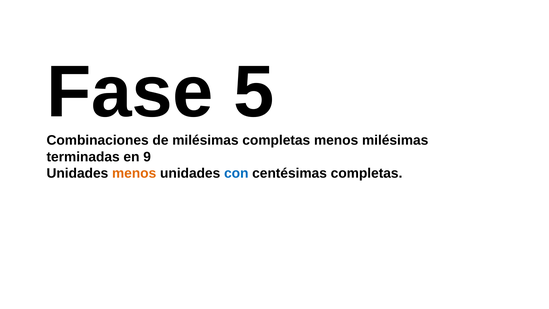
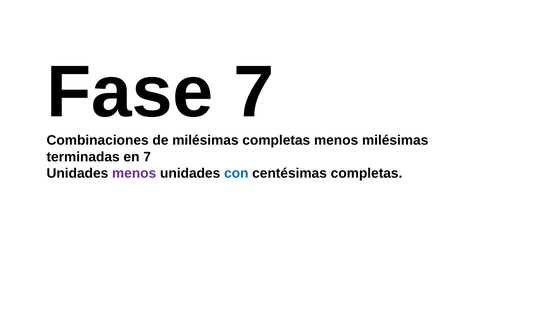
Fase 5: 5 -> 7 (254, 92)
en 9: 9 -> 7 (147, 157)
menos colour: orange -> purple (134, 173)
